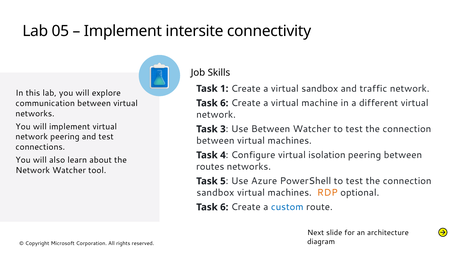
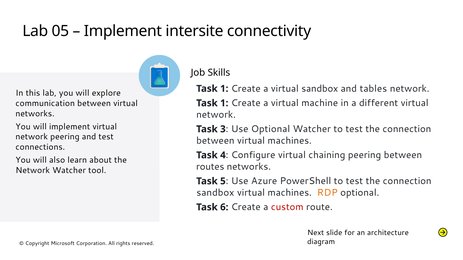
traffic: traffic -> tables (373, 89)
6: 6 -> 1 (224, 103)
Use Between: Between -> Optional (271, 129)
isolation: isolation -> chaining (327, 155)
custom colour: blue -> red (287, 207)
